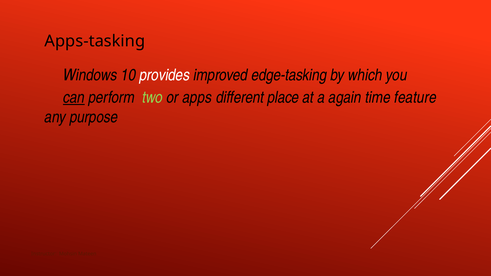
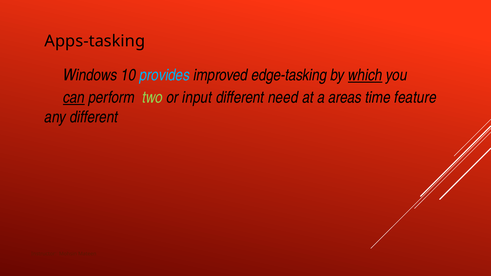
provides colour: white -> light blue (165, 75)
which underline: none -> present (365, 75)
apps: apps -> input (197, 98)
place: place -> need (283, 98)
again: again -> areas (345, 98)
any purpose: purpose -> different (94, 117)
